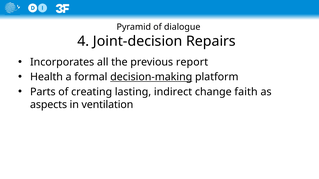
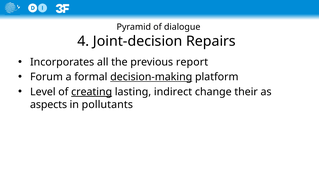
Health: Health -> Forum (46, 77)
Parts: Parts -> Level (43, 92)
creating underline: none -> present (92, 92)
faith: faith -> their (246, 92)
ventilation: ventilation -> pollutants (107, 105)
